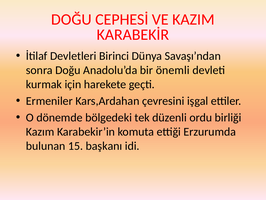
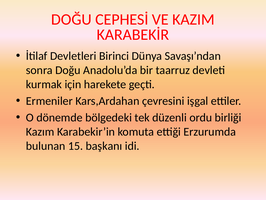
önemli: önemli -> taarruz (173, 70)
